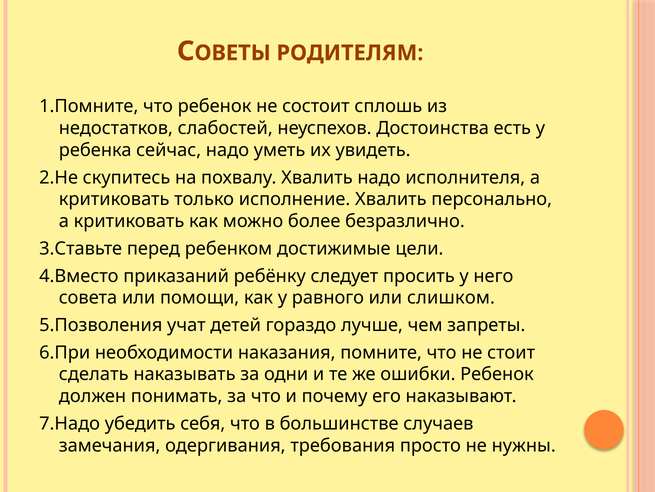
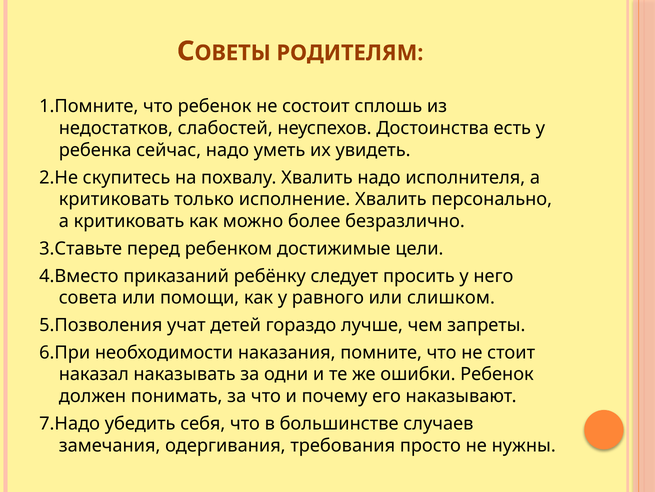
сделать: сделать -> наказал (94, 374)
